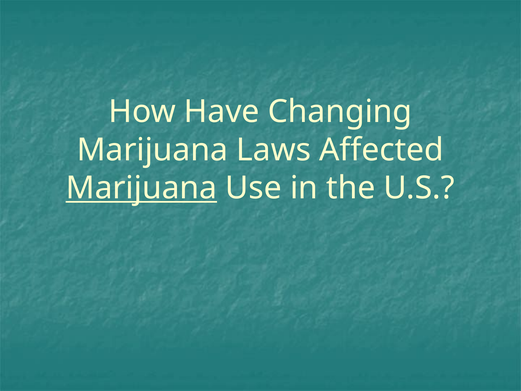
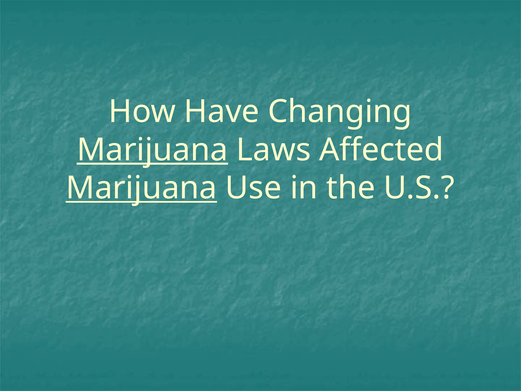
Marijuana underline: none -> present (152, 150)
